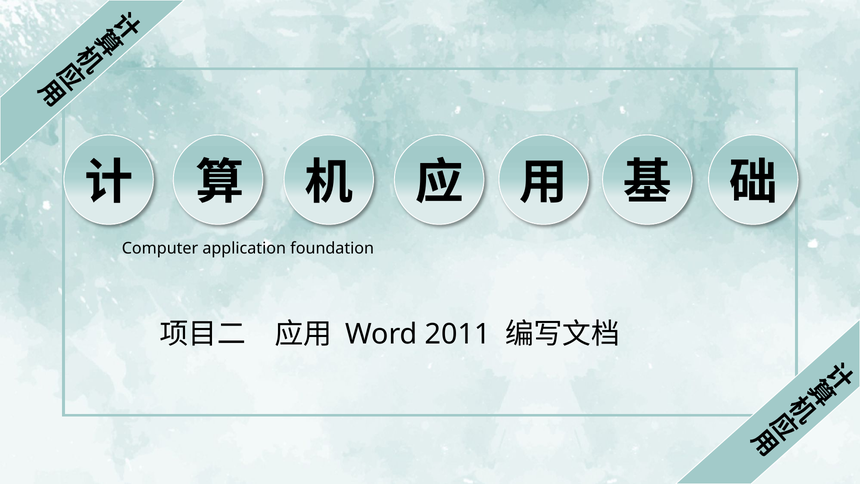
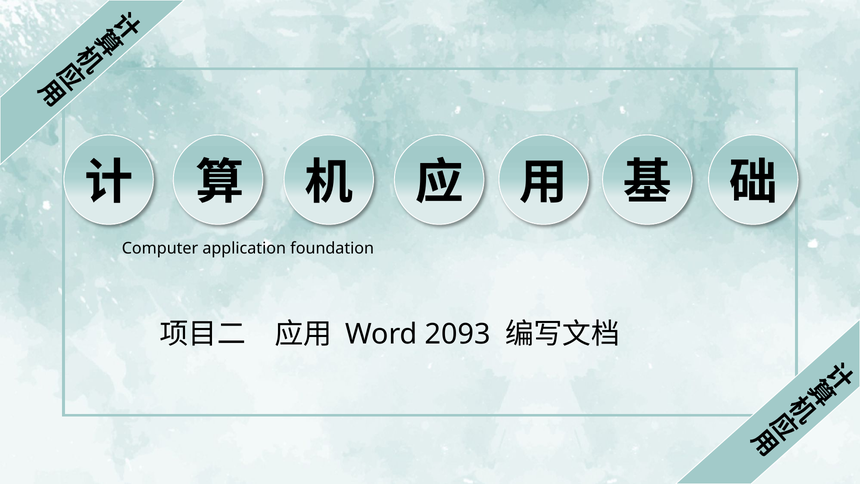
2011: 2011 -> 2093 (458, 334)
